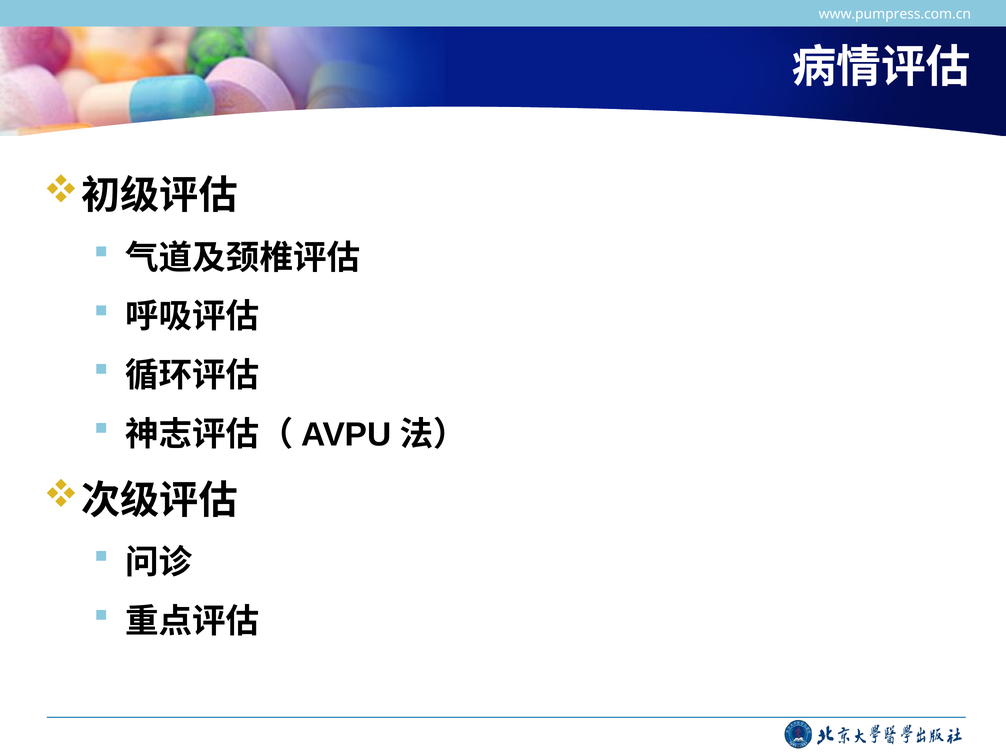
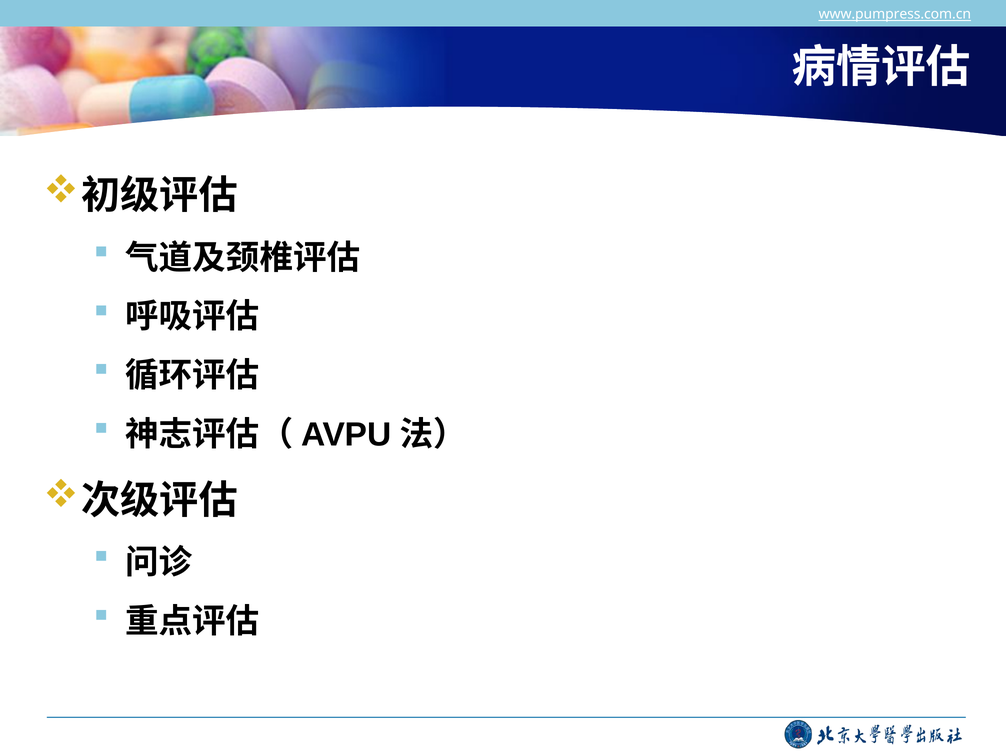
www.pumpress.com.cn underline: none -> present (895, 14)
